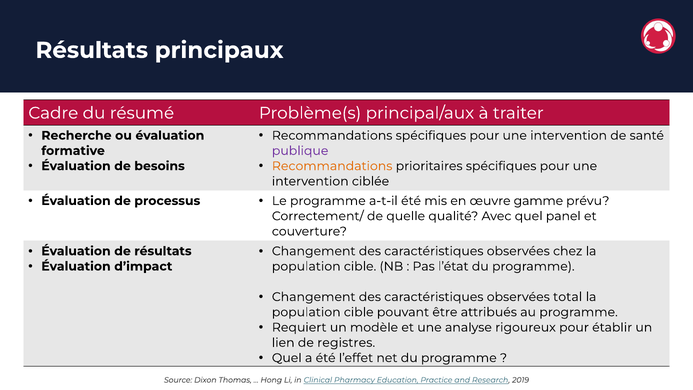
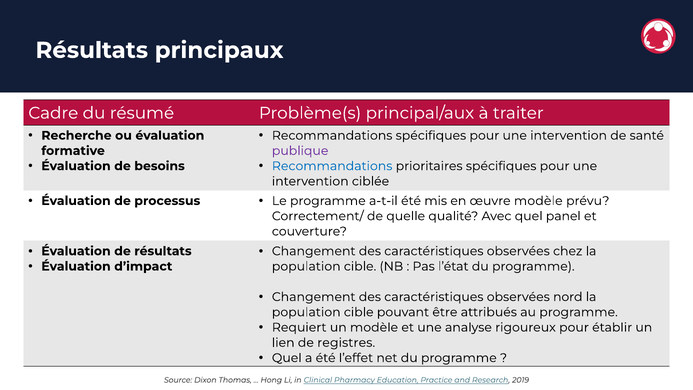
Recommandations colour: orange -> blue (332, 166)
œuvre gamme: gamme -> modèle (538, 201)
total: total -> nord (568, 297)
